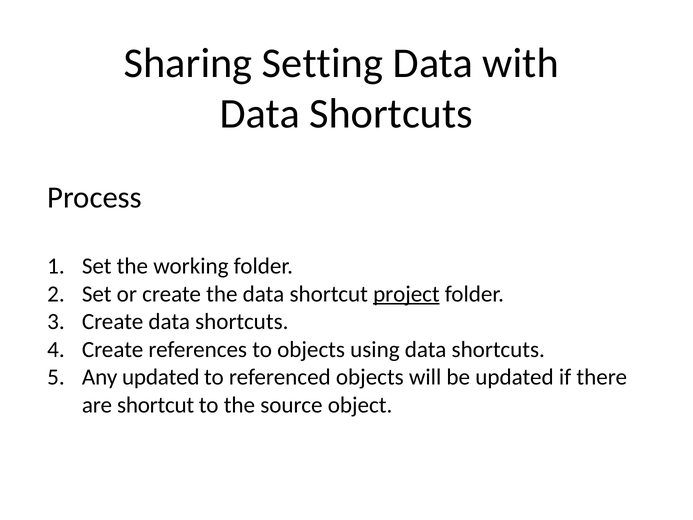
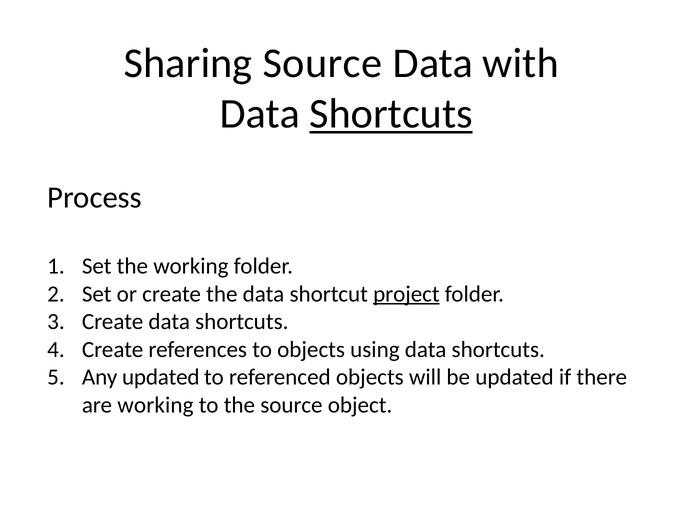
Sharing Setting: Setting -> Source (322, 63)
Shortcuts underline: none -> present (391, 114)
are shortcut: shortcut -> working (155, 405)
